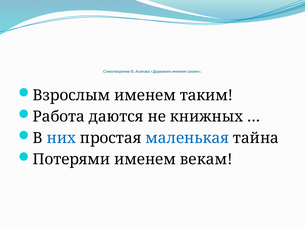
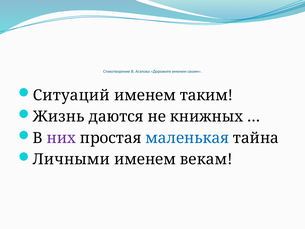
Взрослым: Взрослым -> Ситуаций (71, 95)
Работа: Работа -> Жизнь (59, 116)
них colour: blue -> purple (61, 138)
Потерями: Потерями -> Личными (71, 159)
